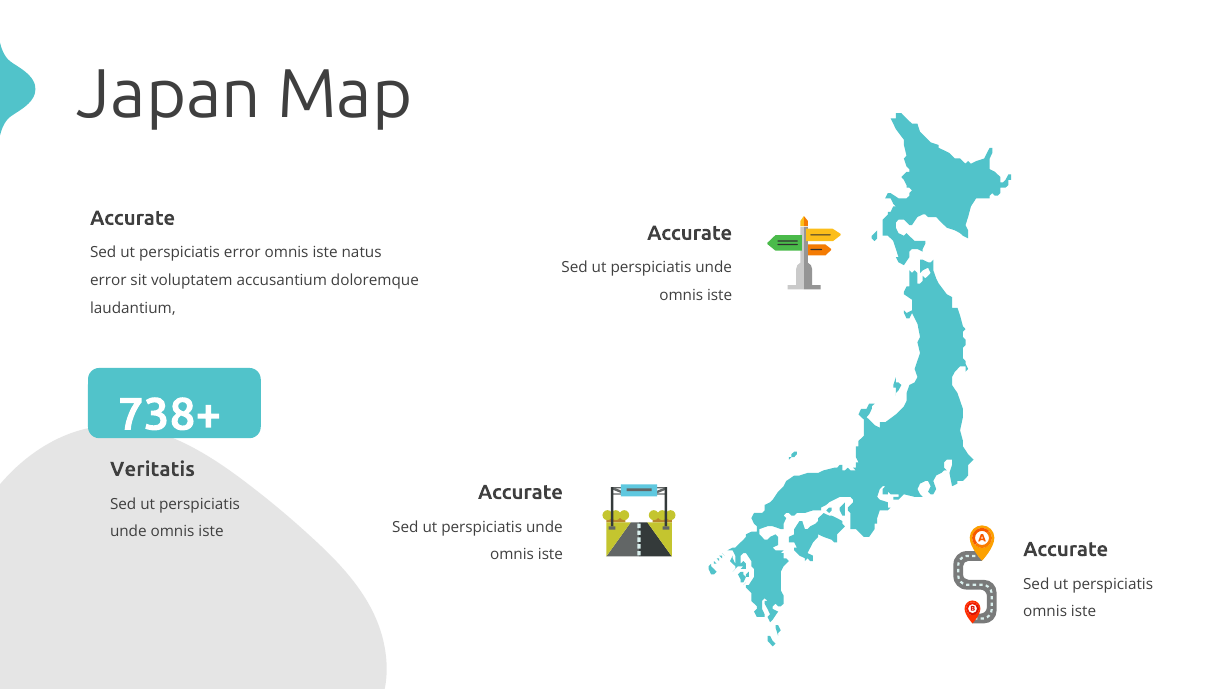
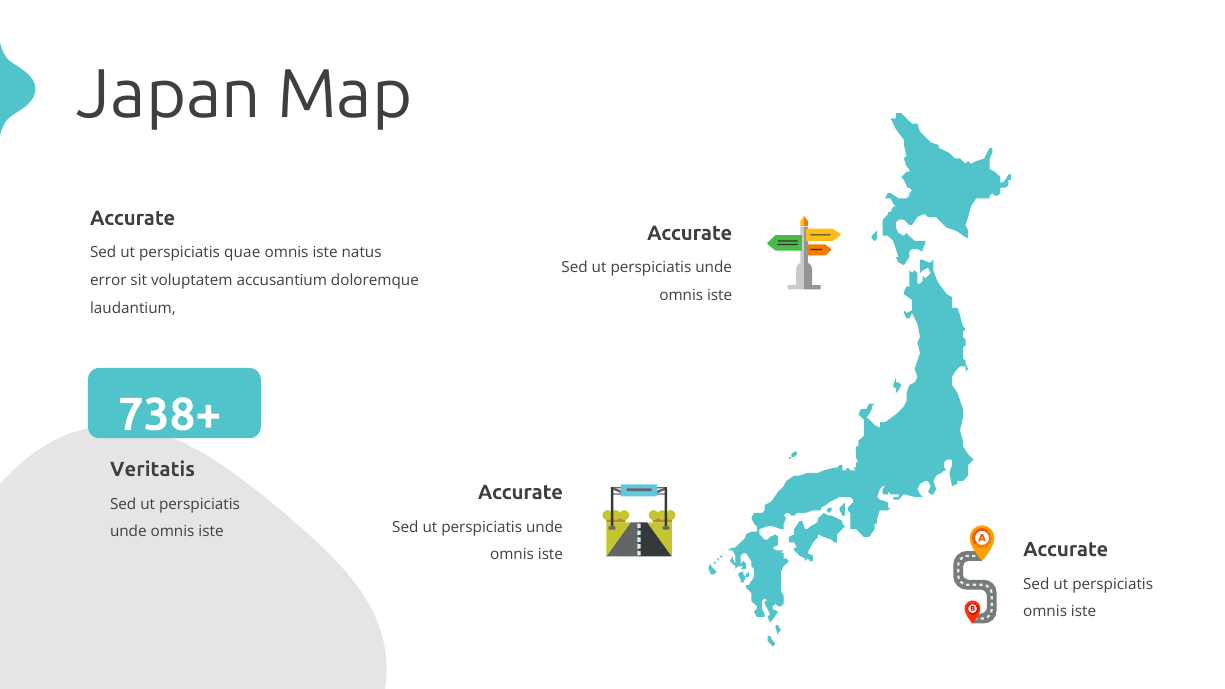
perspiciatis error: error -> quae (242, 253)
